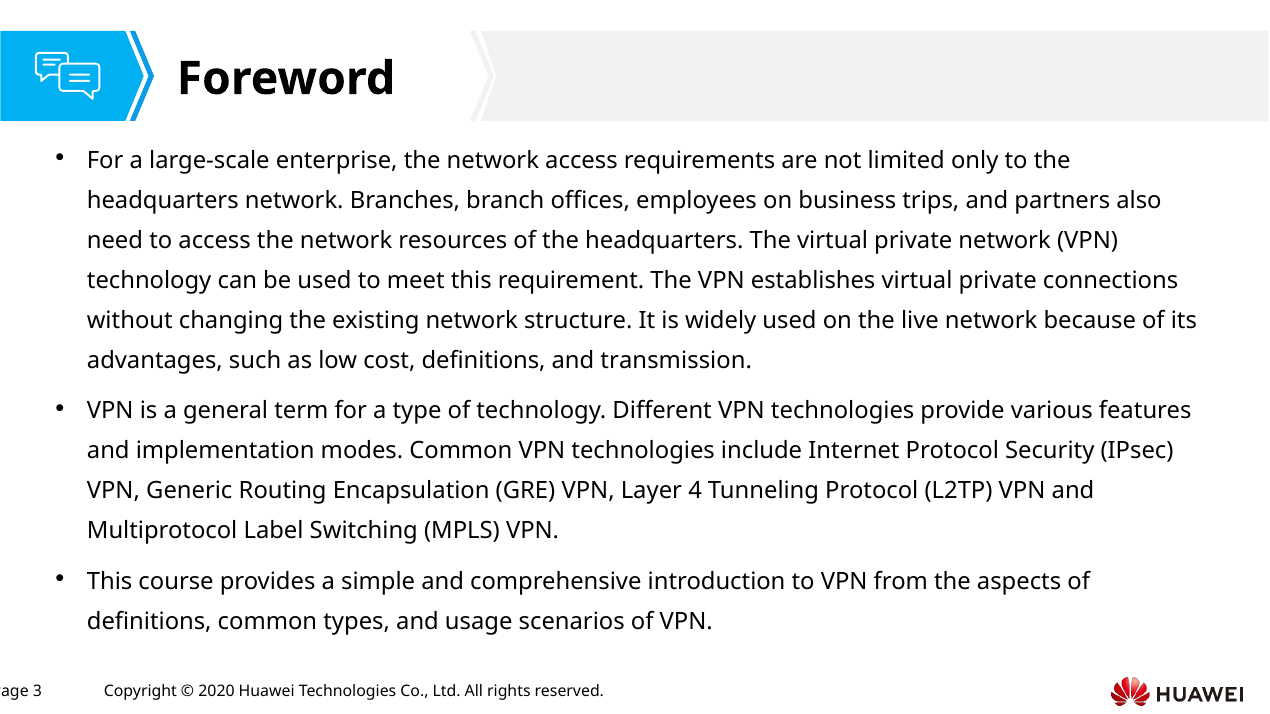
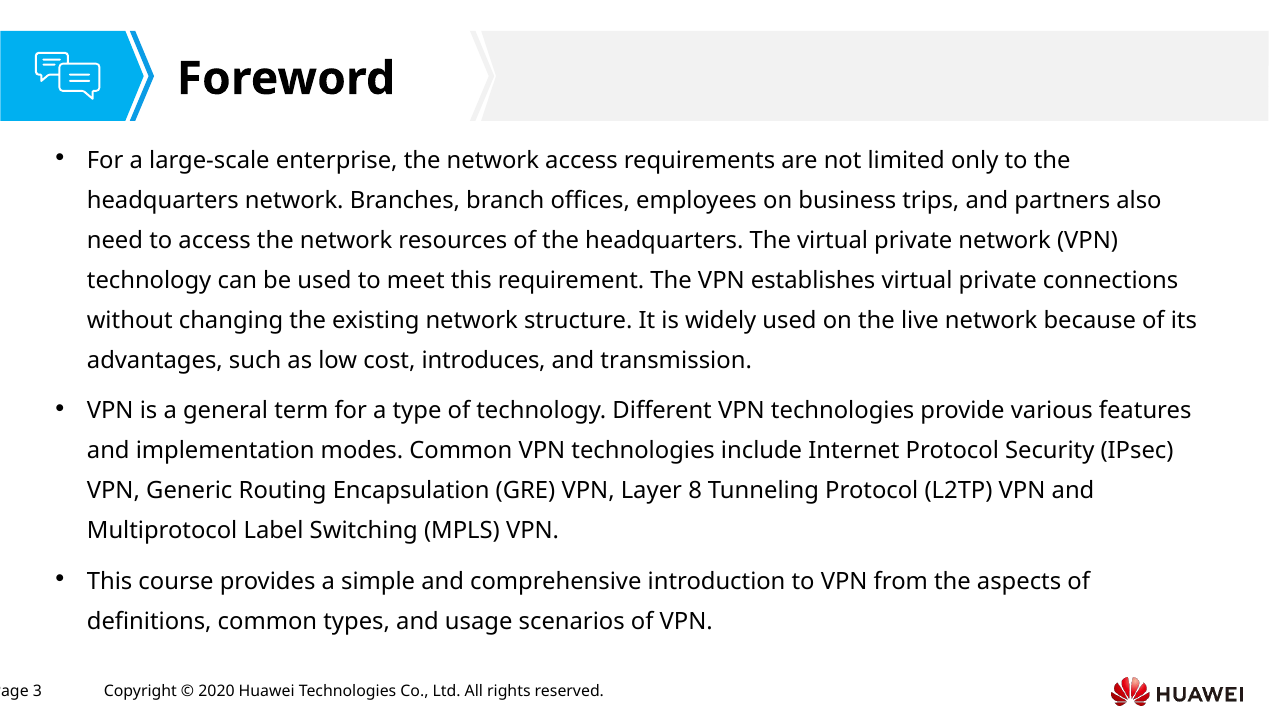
cost definitions: definitions -> introduces (484, 361)
4: 4 -> 8 (695, 491)
